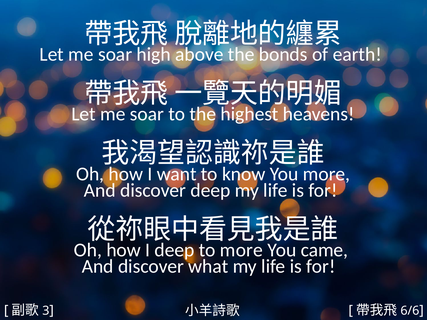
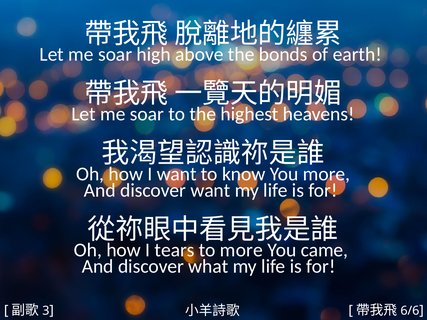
discover deep: deep -> want (210, 190)
I deep: deep -> tears (174, 250)
